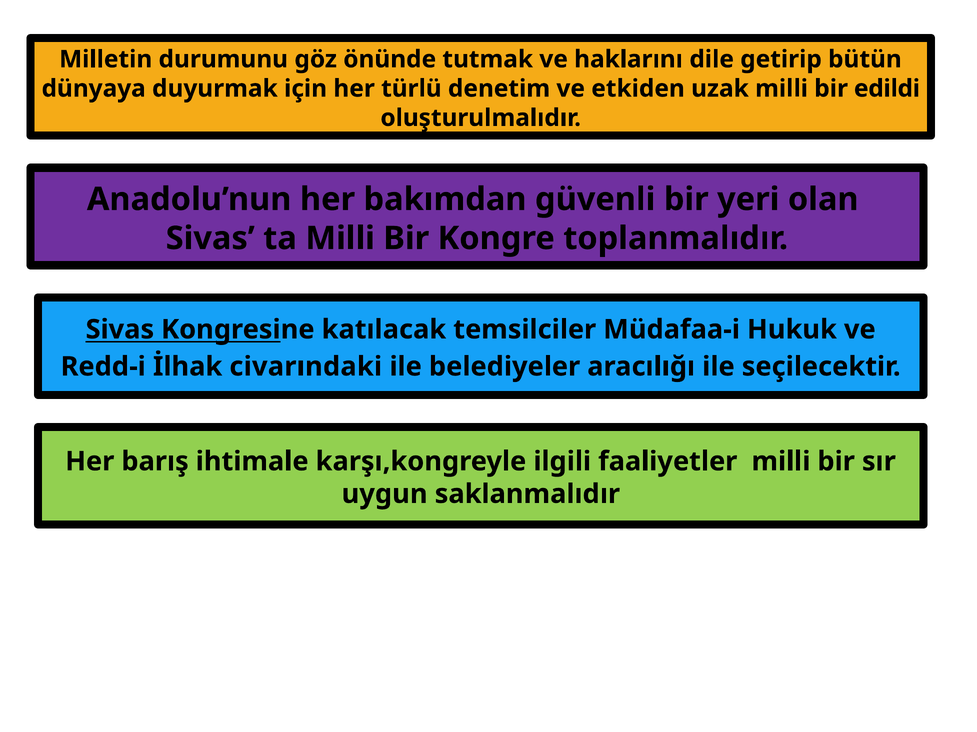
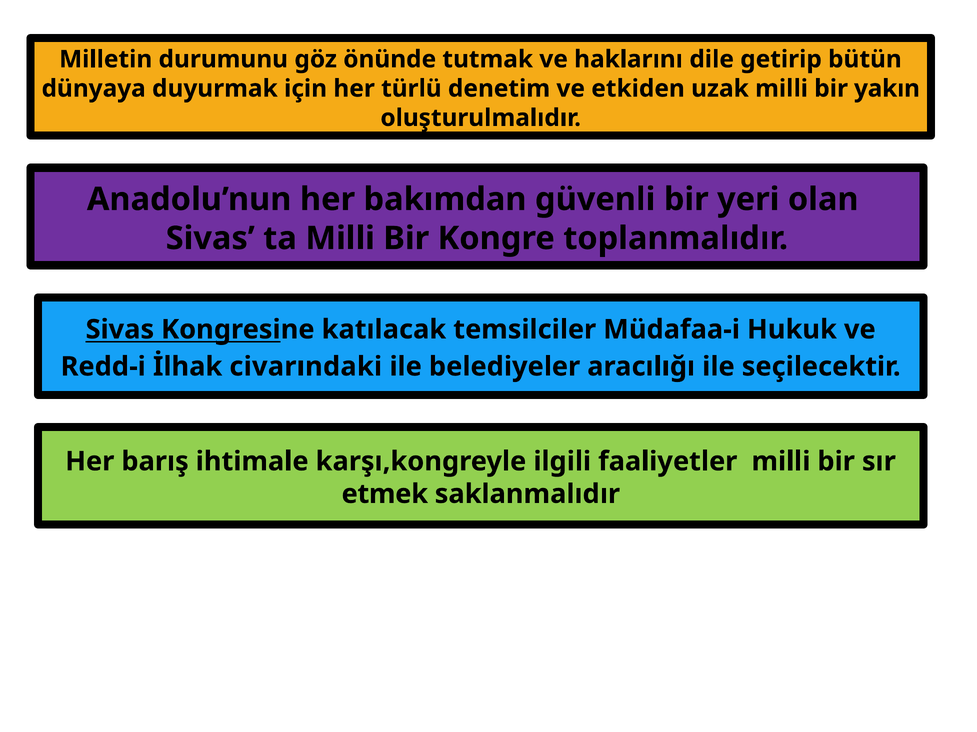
edildi: edildi -> yakın (887, 89)
uygun: uygun -> etmek (385, 494)
